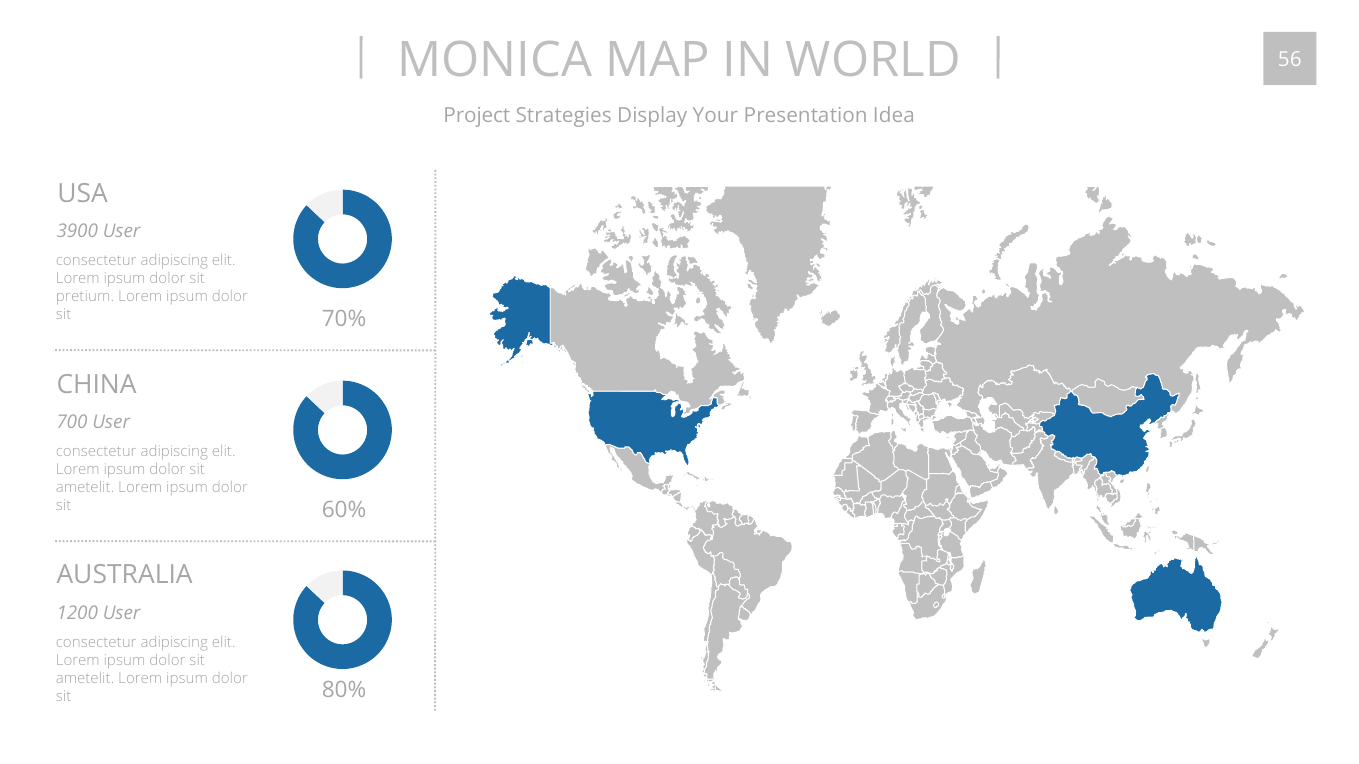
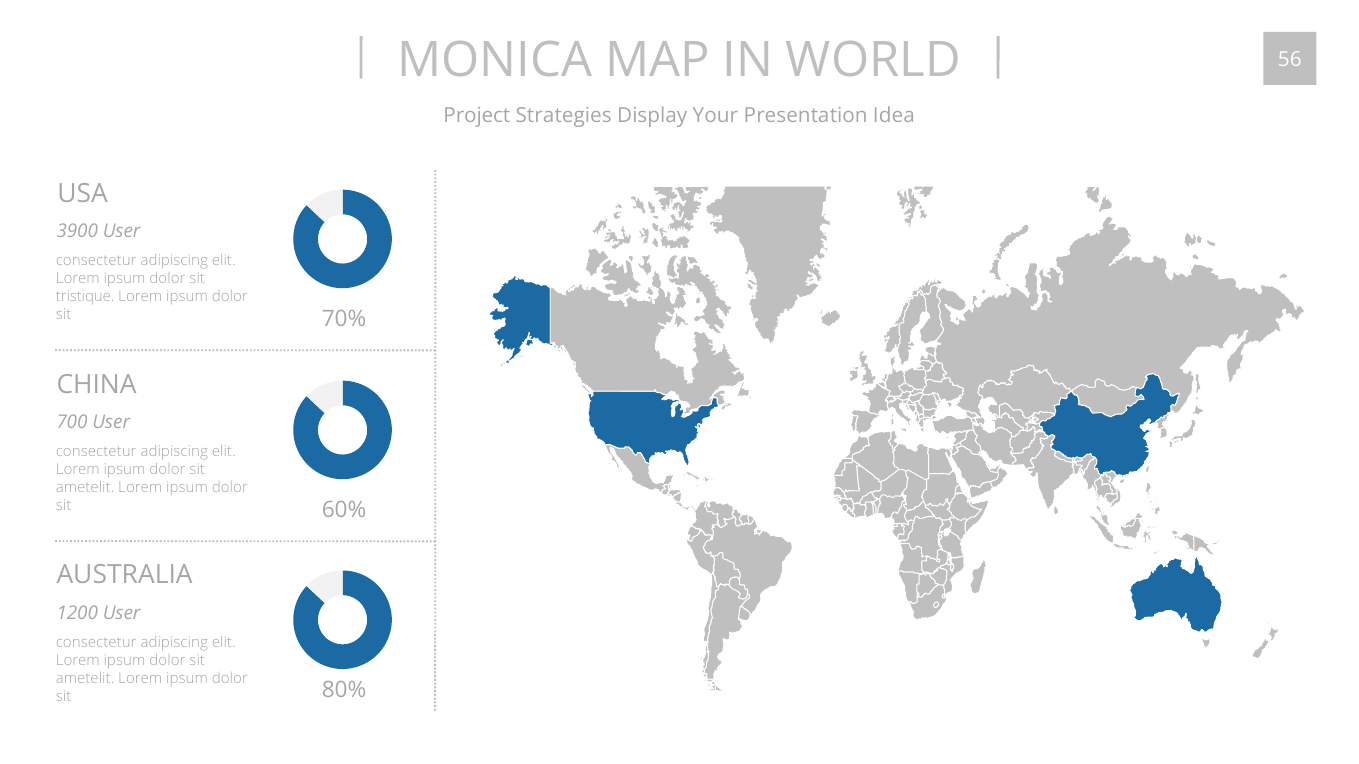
pretium: pretium -> tristique (85, 297)
